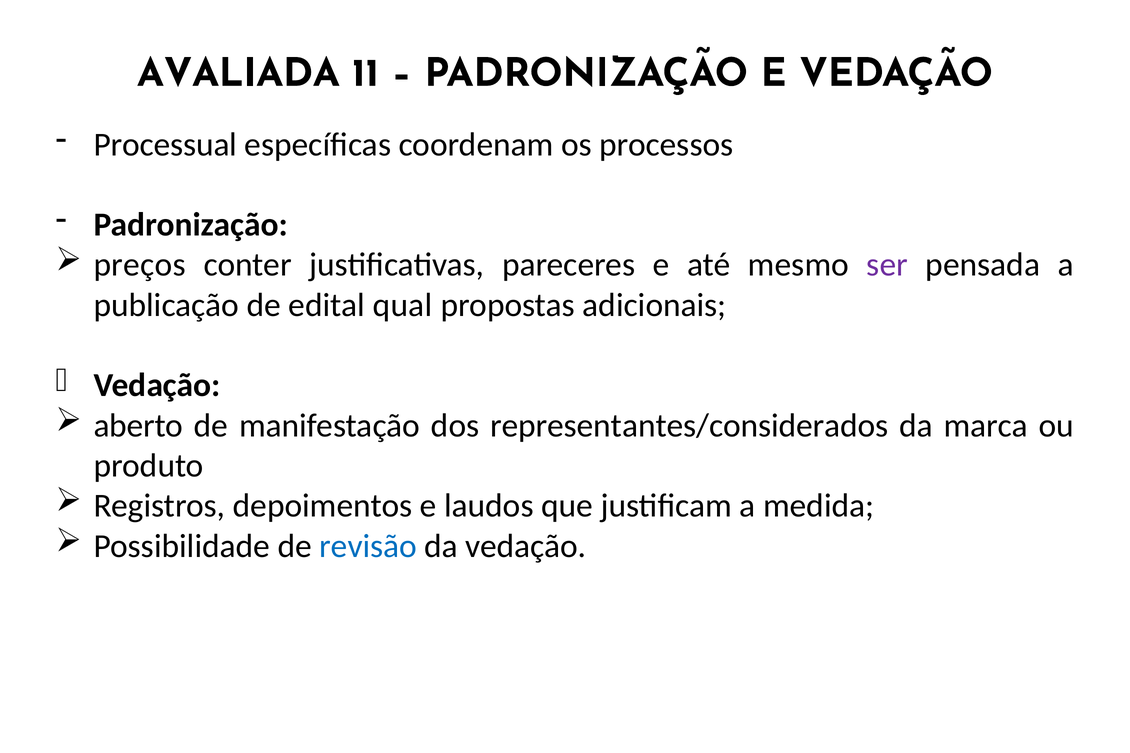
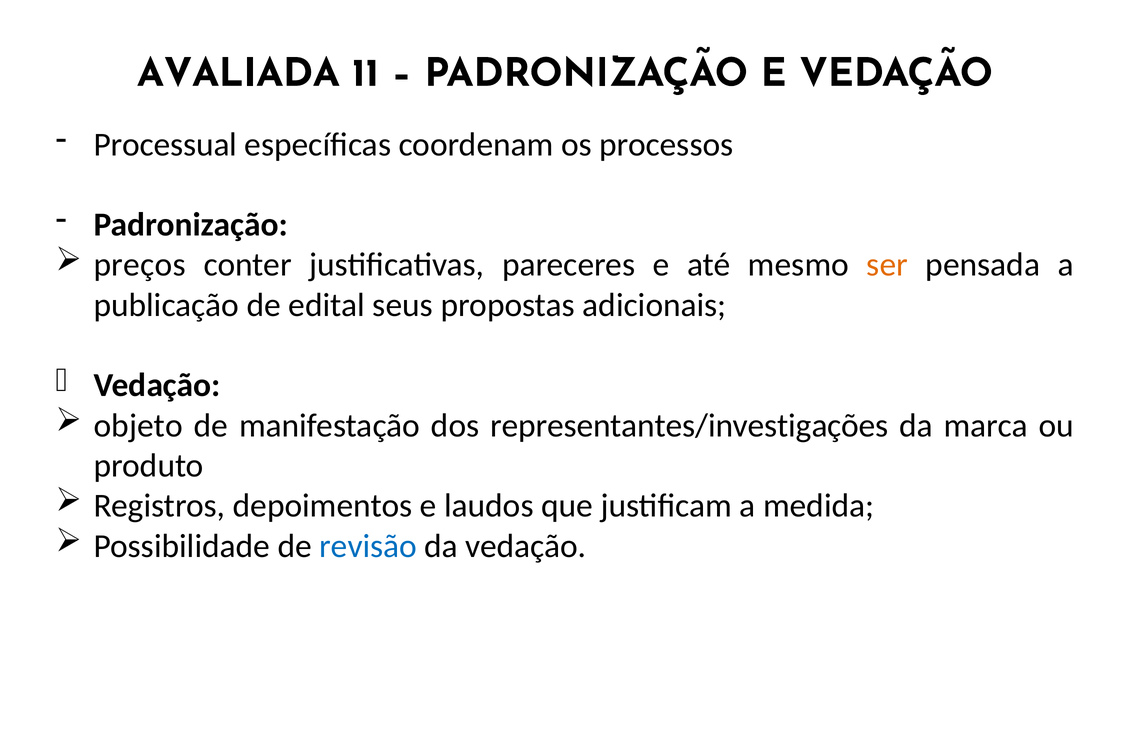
ser colour: purple -> orange (887, 265)
qual: qual -> seus (403, 305)
aberto: aberto -> objeto (138, 426)
representantes/considerados: representantes/considerados -> representantes/investigações (689, 426)
